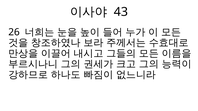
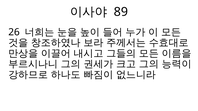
43: 43 -> 89 (121, 12)
